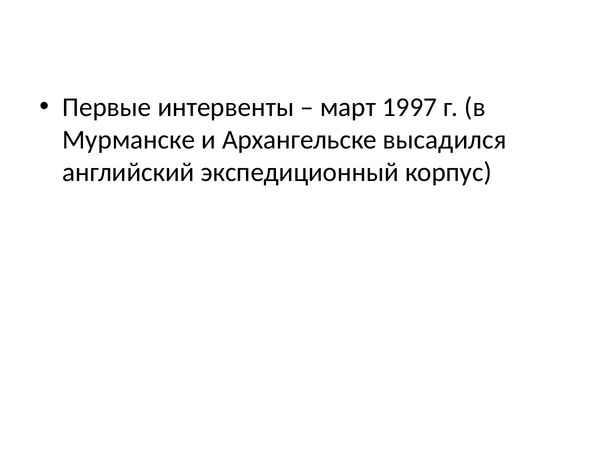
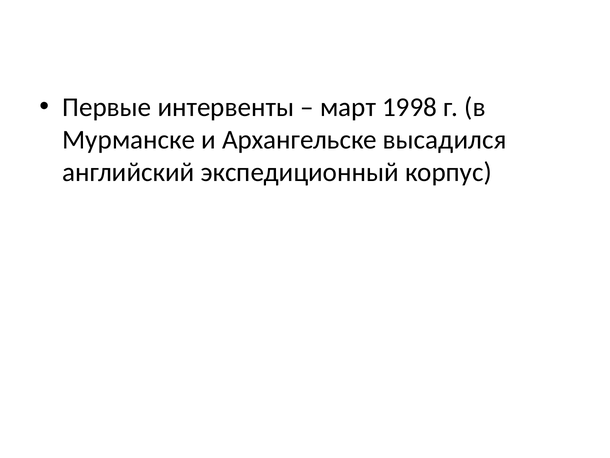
1997: 1997 -> 1998 (410, 107)
